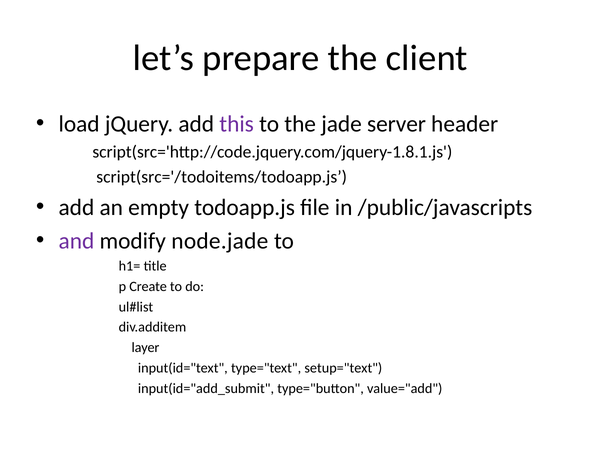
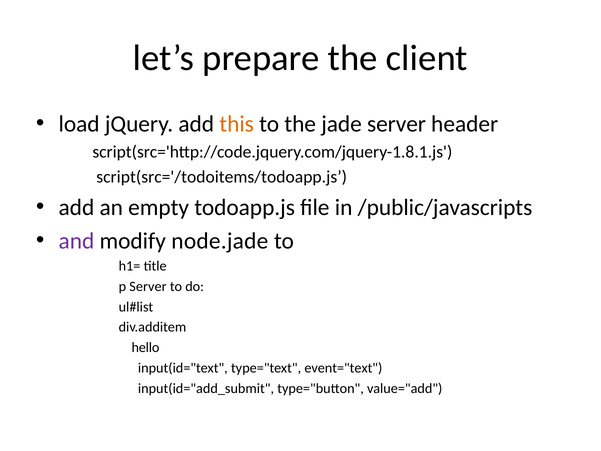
this colour: purple -> orange (237, 124)
p Create: Create -> Server (148, 286)
layer: layer -> hello (145, 347)
setup="text: setup="text -> event="text (343, 368)
